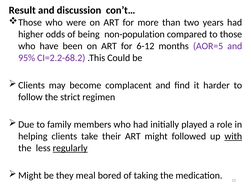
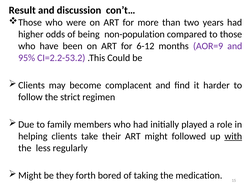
AOR=5: AOR=5 -> AOR=9 (208, 46)
CI=2.2-68.2: CI=2.2-68.2 -> CI=2.2-53.2 (61, 58)
regularly underline: present -> none (70, 147)
meal: meal -> forth (86, 175)
